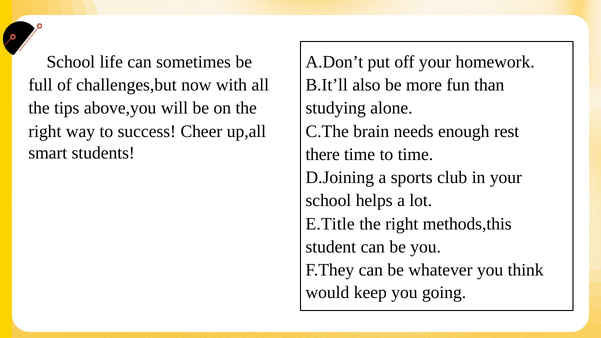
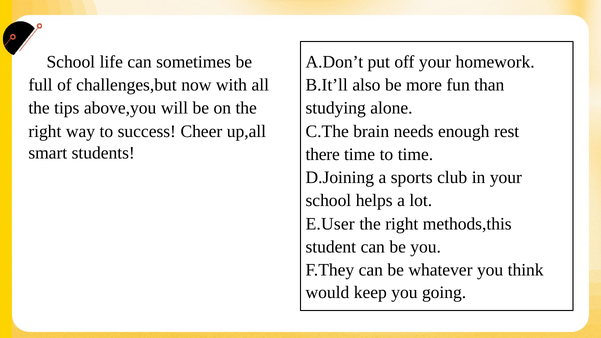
E.Title: E.Title -> E.User (330, 224)
